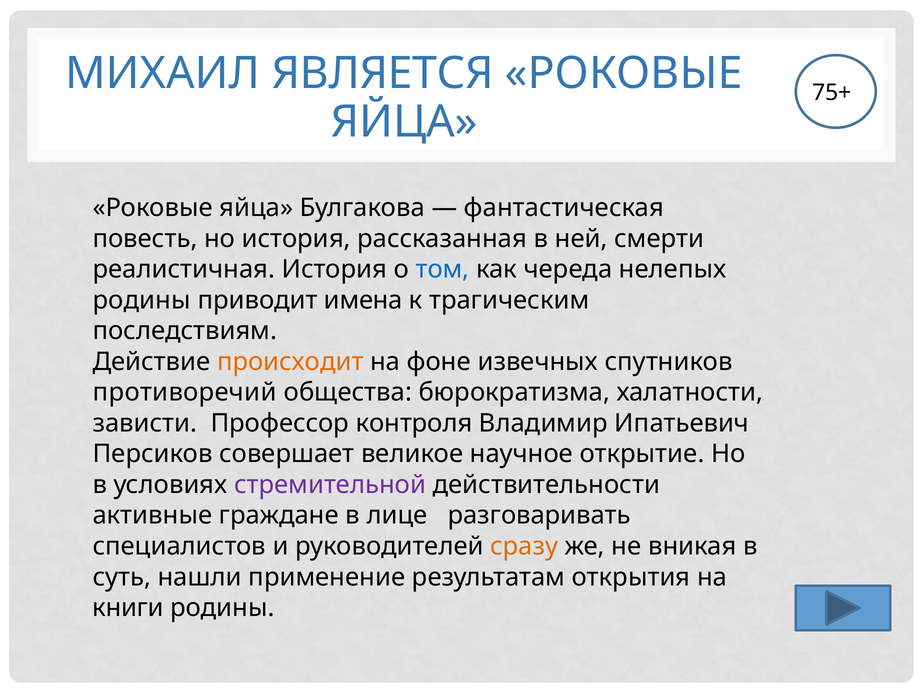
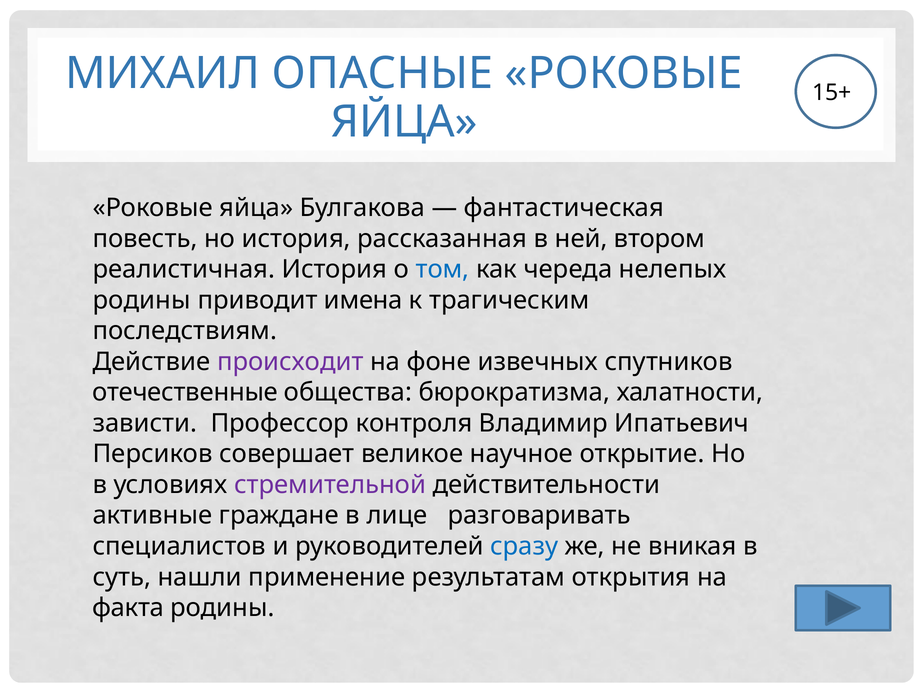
ЯВЛЯЕТСЯ: ЯВЛЯЕТСЯ -> ОПАСНЫЕ (382, 74)
75+: 75+ -> 15+ (832, 93)
смерти: смерти -> втором (659, 239)
происходит colour: orange -> purple (290, 362)
противоречий: противоречий -> отечественные (185, 393)
сразу colour: orange -> blue (524, 546)
книги: книги -> факта (128, 608)
